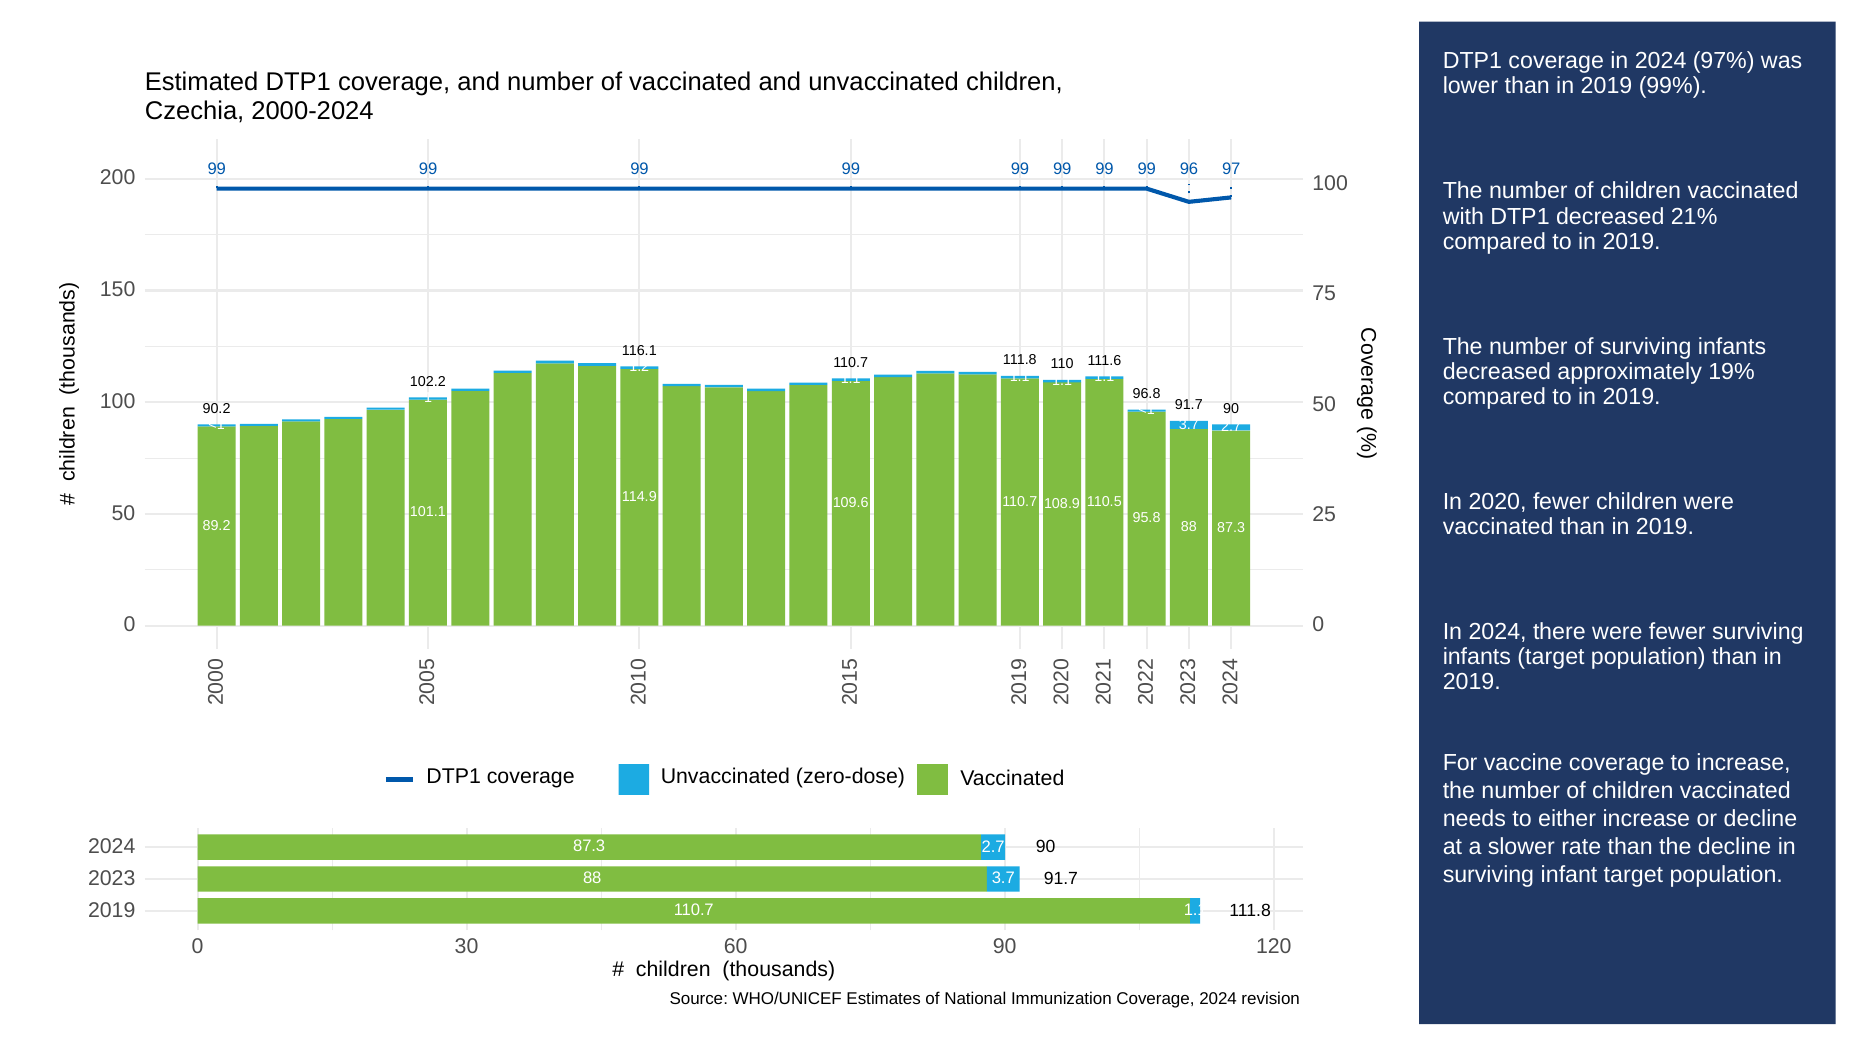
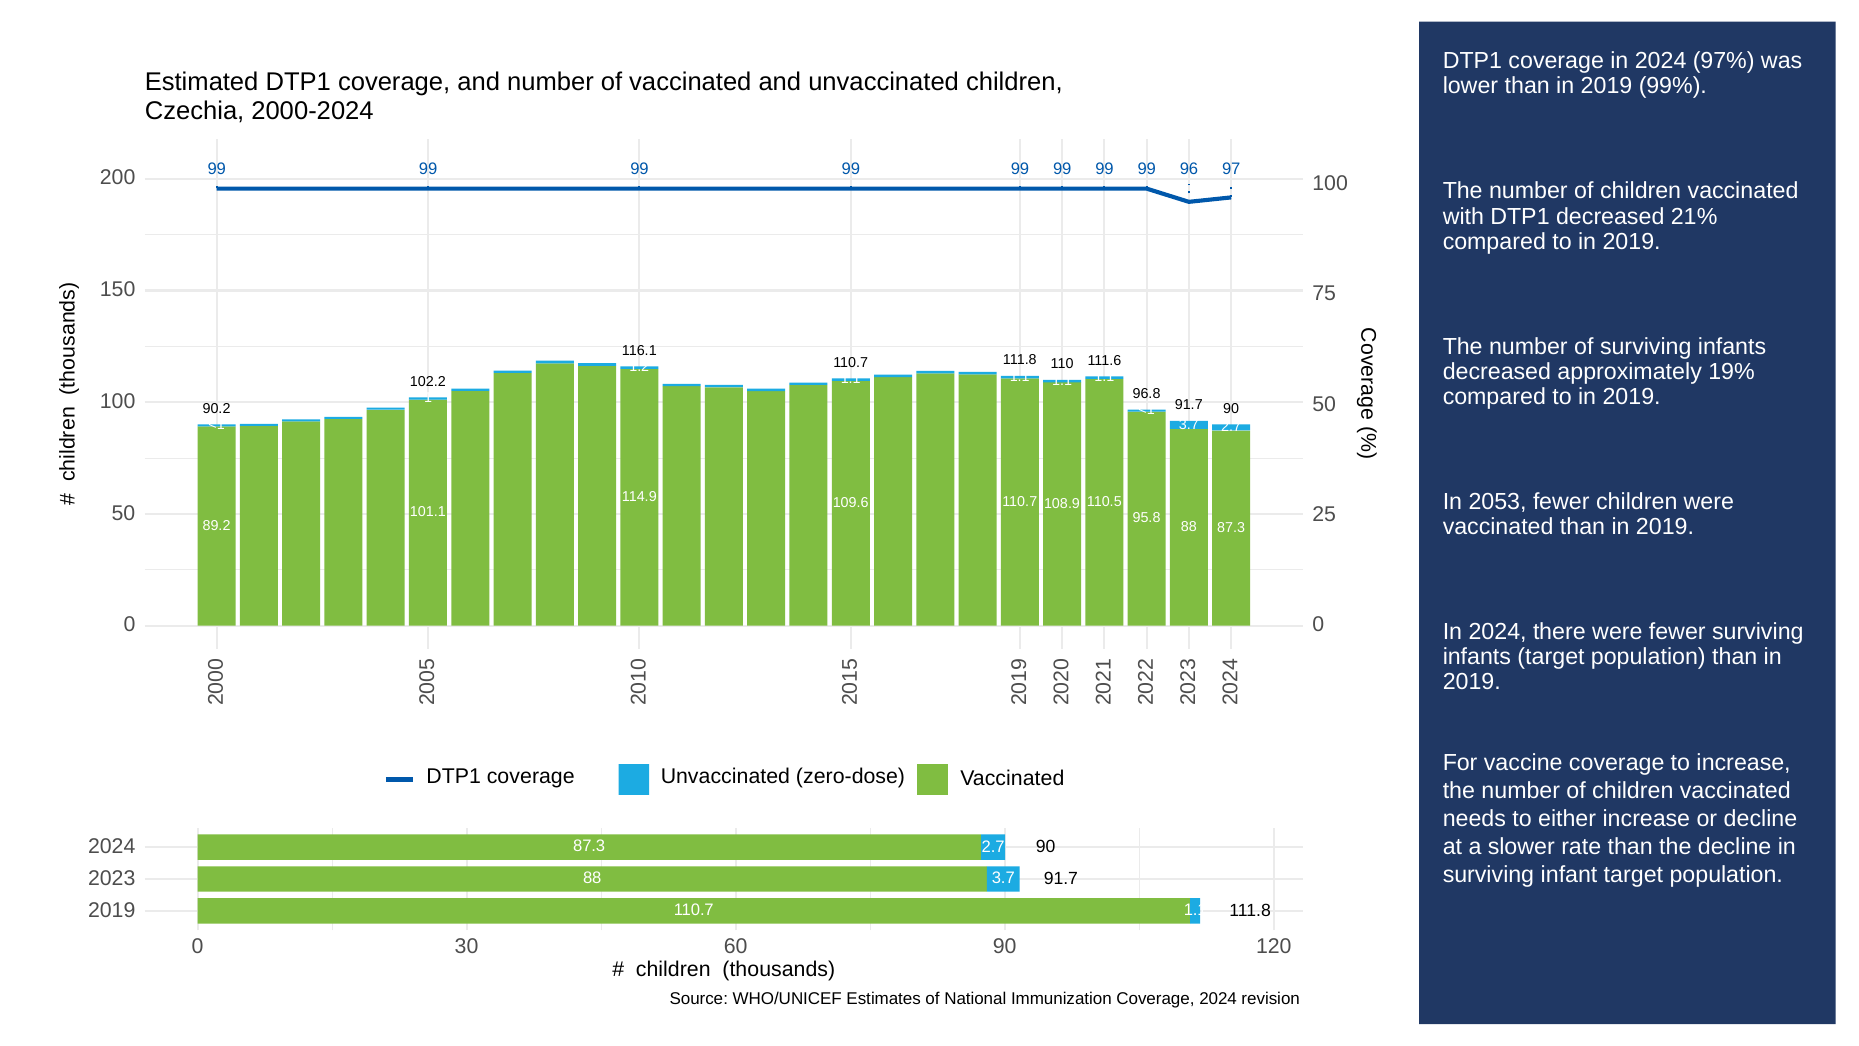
2020: 2020 -> 2053 (1498, 502)
